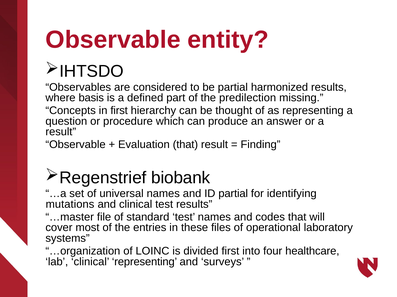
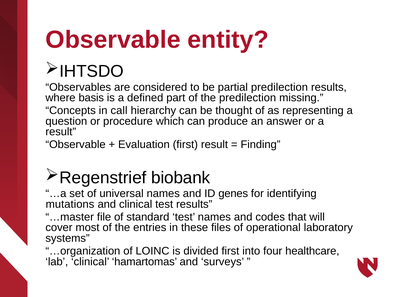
partial harmonized: harmonized -> predilection (279, 87)
in first: first -> call (119, 111)
Evaluation that: that -> first (185, 145)
ID partial: partial -> genes (233, 194)
clinical representing: representing -> hamartomas (144, 262)
